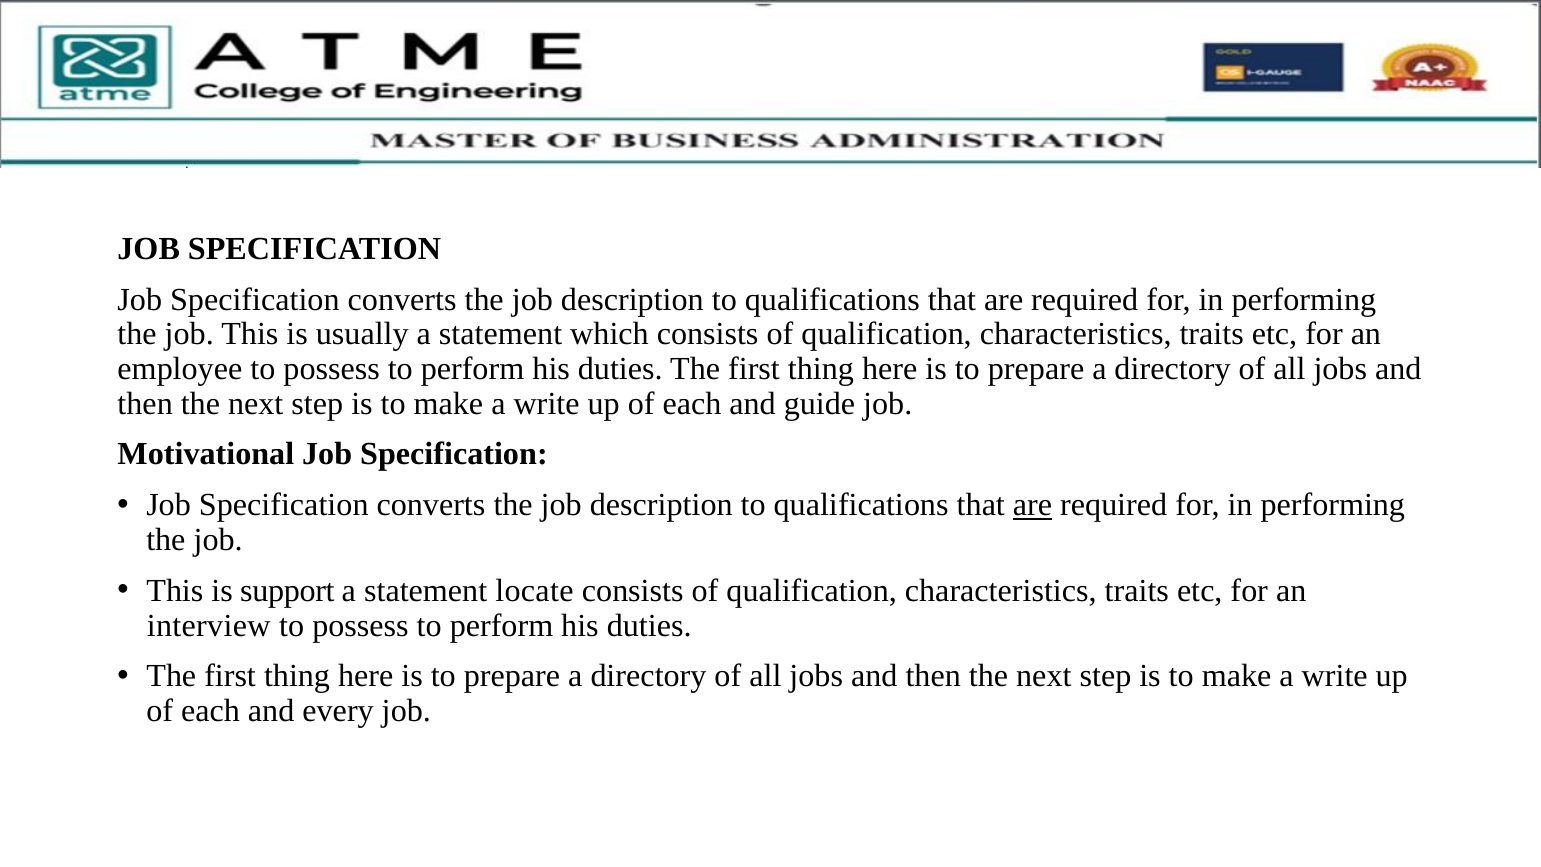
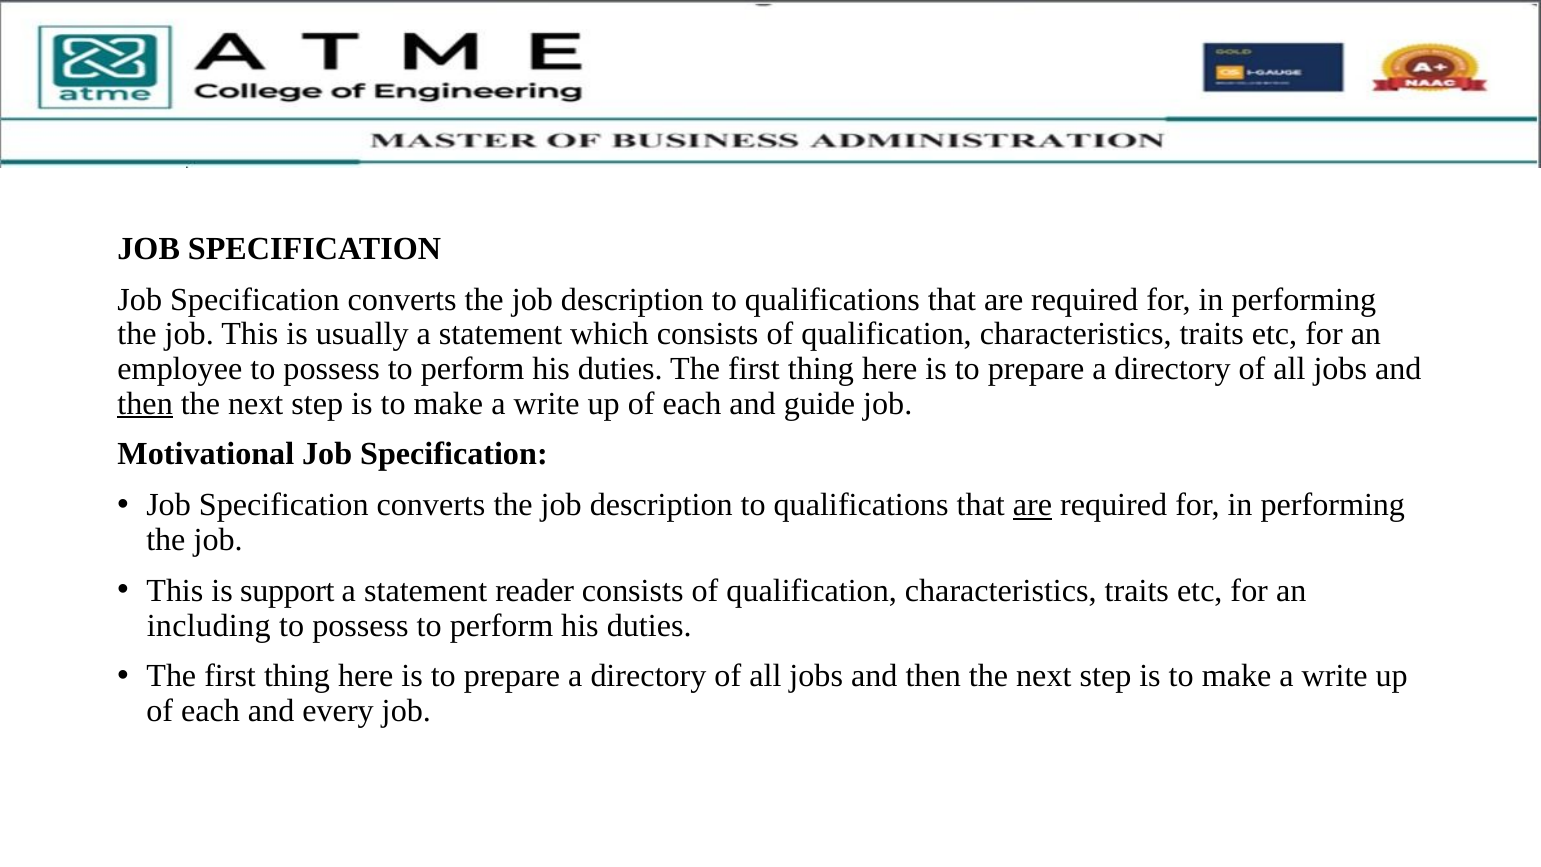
then underline: none -> present (145, 404)
locate: locate -> reader (535, 591)
interview: interview -> including (209, 625)
